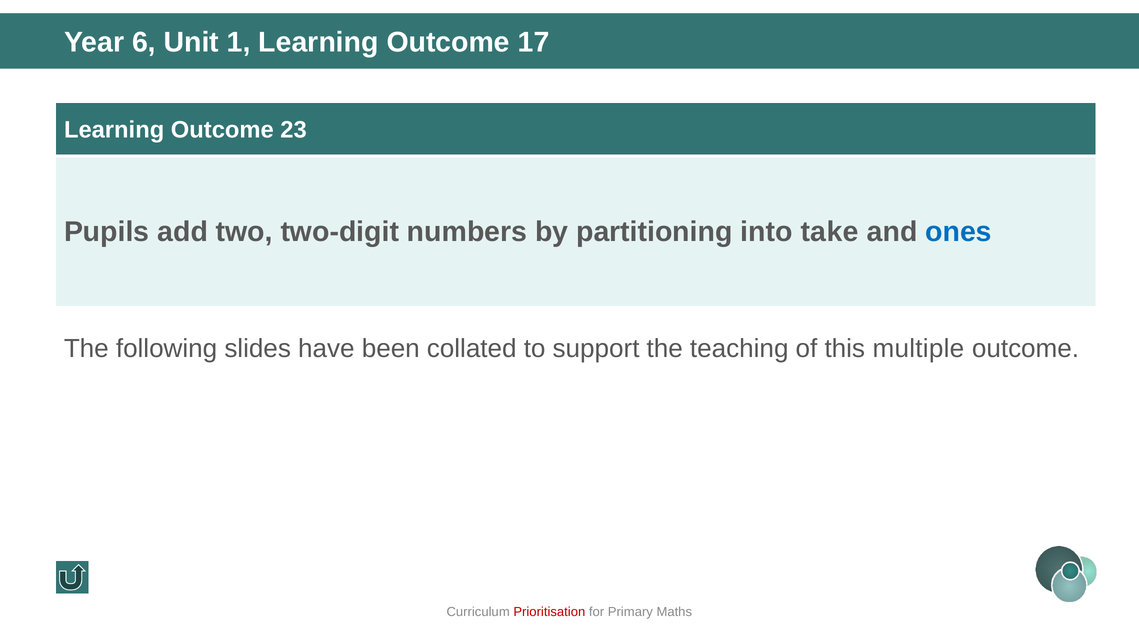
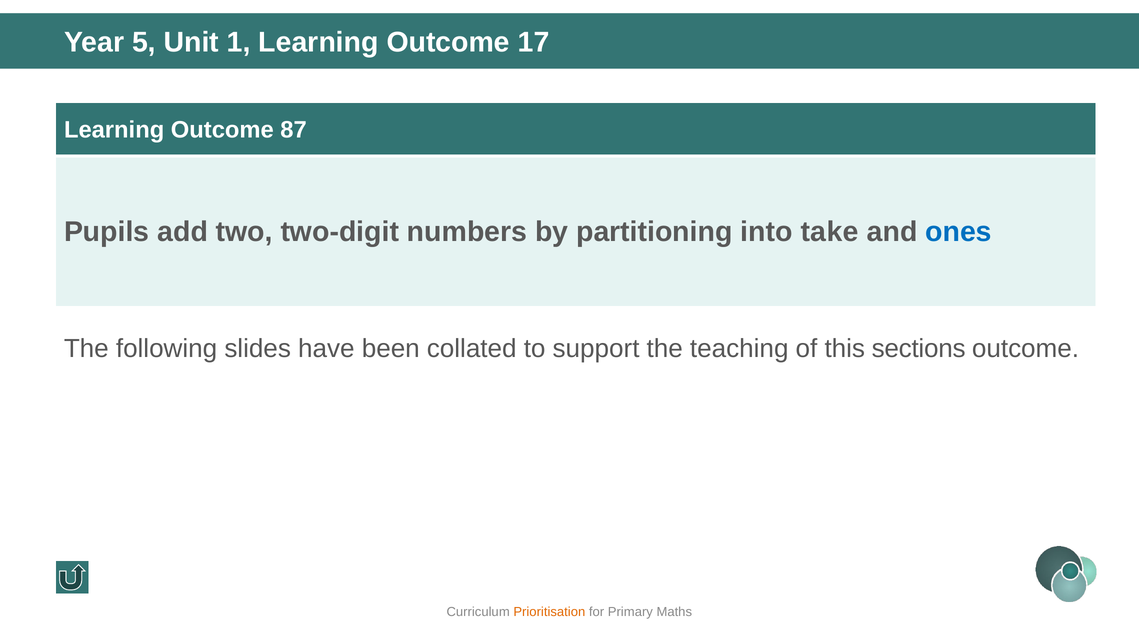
6: 6 -> 5 (144, 42)
23: 23 -> 87 (294, 130)
multiple: multiple -> sections (919, 348)
Prioritisation colour: red -> orange (549, 612)
